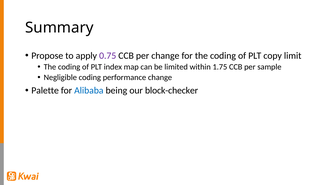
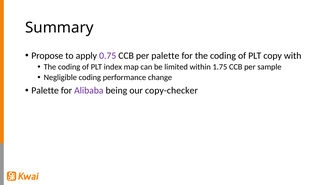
per change: change -> palette (165, 56)
limit: limit -> with (293, 56)
Alibaba colour: blue -> purple (89, 91)
block-checker: block-checker -> copy-checker (171, 91)
